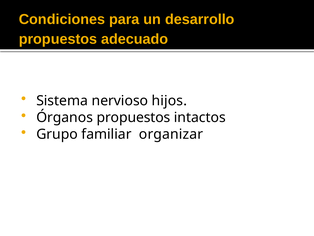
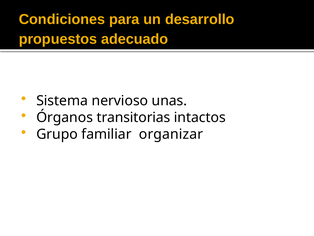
hijos: hijos -> unas (169, 101)
Órganos propuestos: propuestos -> transitorias (133, 117)
